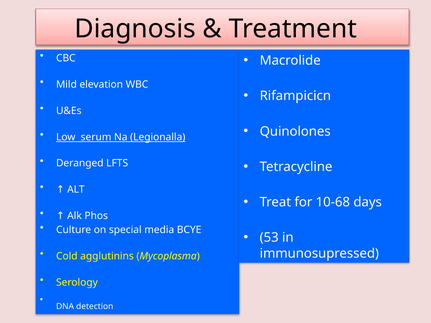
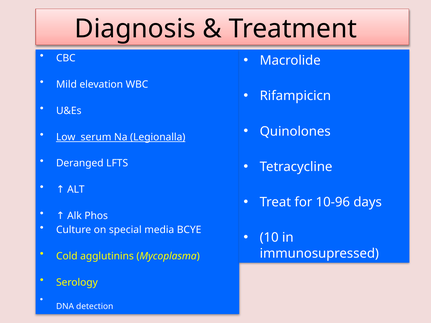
10-68: 10-68 -> 10-96 (333, 202)
53: 53 -> 10 (269, 238)
